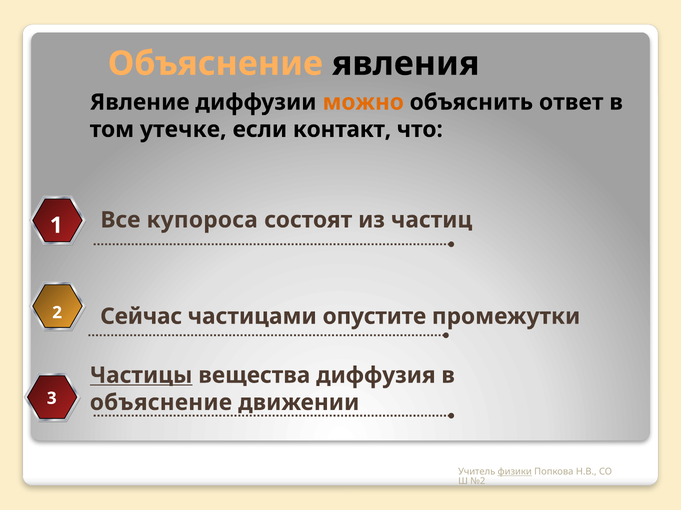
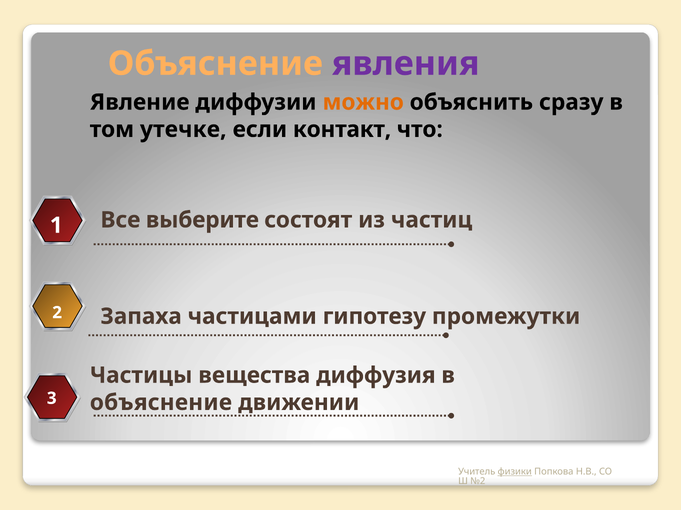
явления colour: black -> purple (406, 64)
ответ: ответ -> сразу (571, 102)
купороса: купороса -> выберите (202, 220)
Сейчас: Сейчас -> Запаха (141, 317)
опустите: опустите -> гипотезу (374, 317)
Частицы underline: present -> none (141, 376)
